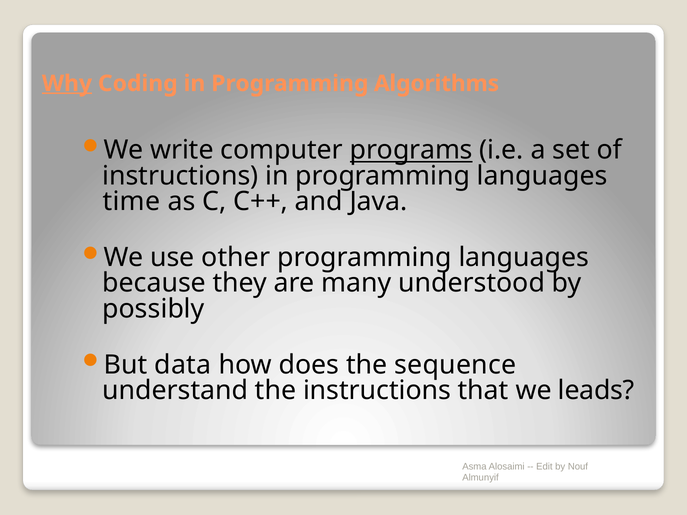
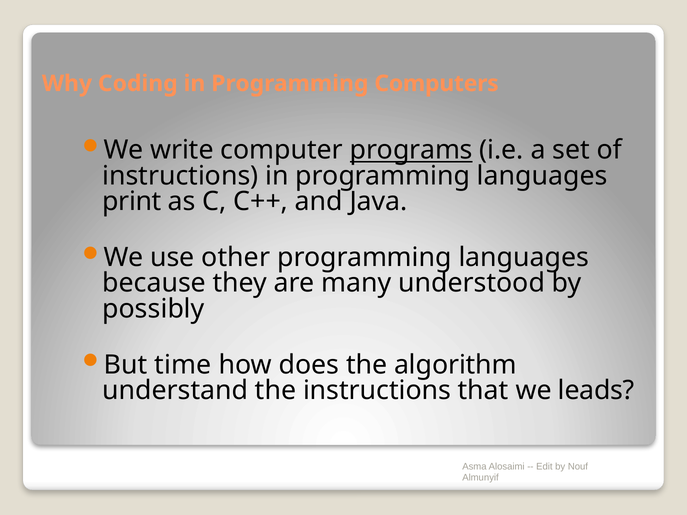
Why underline: present -> none (67, 84)
Algorithms: Algorithms -> Computers (437, 84)
time: time -> print (132, 202)
data: data -> time (183, 365)
sequence: sequence -> algorithm (455, 365)
